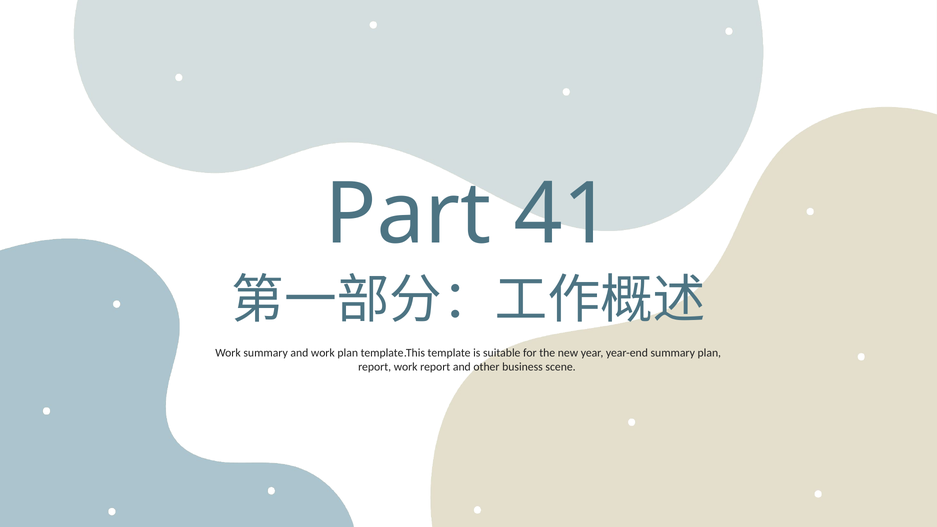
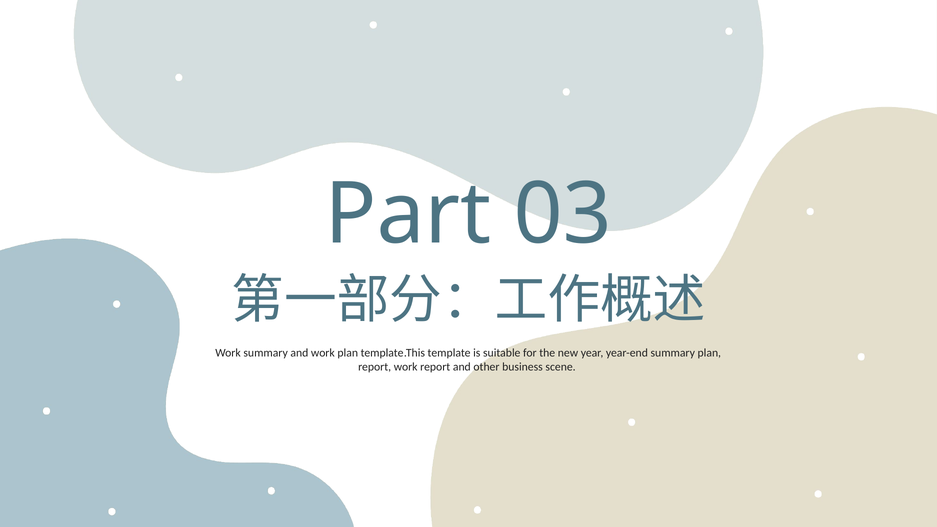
41: 41 -> 03 (563, 214)
